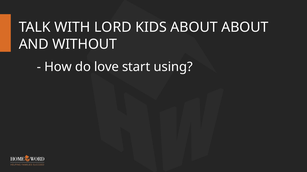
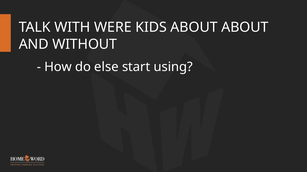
LORD: LORD -> WERE (113, 27)
love: love -> else (106, 67)
